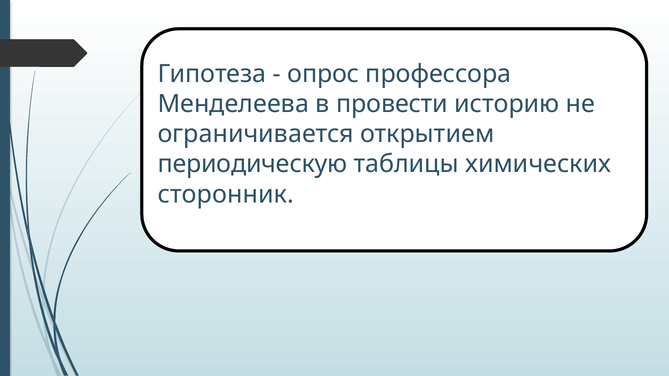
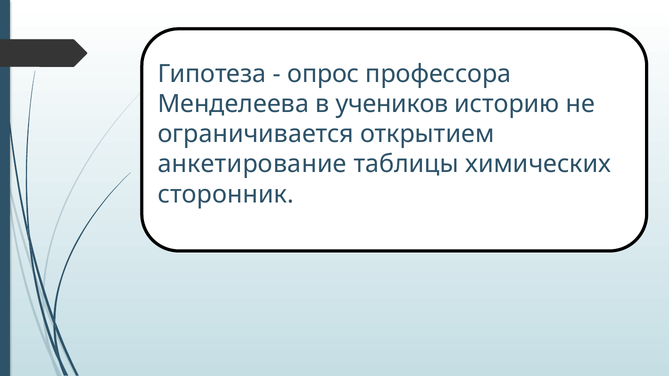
провести: провести -> учеников (392, 104)
периодическую: периодическую -> анкетирование (252, 164)
